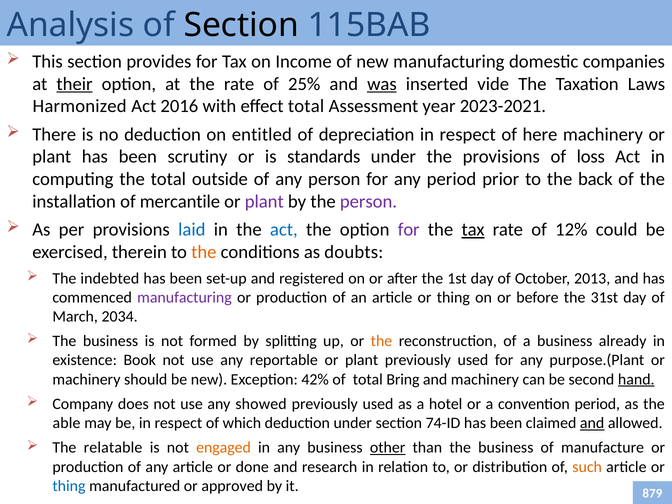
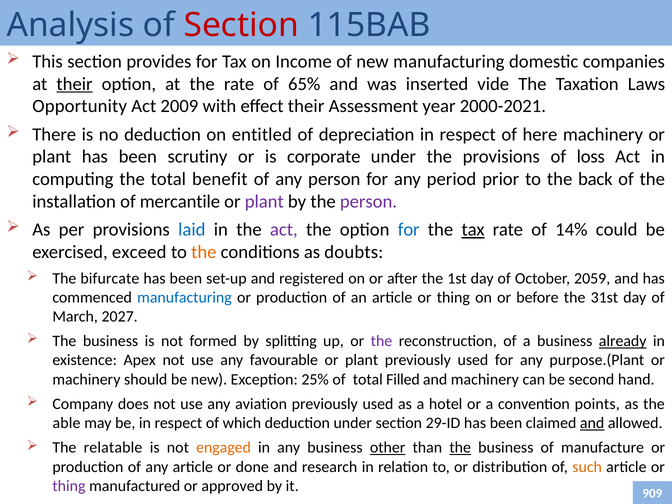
Section colour: black -> red (241, 25)
25%: 25% -> 65% (304, 84)
was underline: present -> none (382, 84)
Harmonized: Harmonized -> Opportunity (80, 106)
2016: 2016 -> 2009 (179, 106)
effect total: total -> their (306, 106)
2023-2021: 2023-2021 -> 2000-2021 (503, 106)
standards: standards -> corporate (324, 157)
outside: outside -> benefit (220, 179)
act colour: blue -> purple (284, 230)
for colour: purple -> blue (409, 230)
12%: 12% -> 14% (571, 230)
therein: therein -> exceed (139, 252)
indebted: indebted -> bifurcate (110, 278)
2013: 2013 -> 2059 (592, 278)
manufacturing colour: purple -> blue (185, 297)
2034: 2034 -> 2027 (120, 316)
the colour: orange -> purple (381, 341)
already underline: none -> present (623, 341)
Book: Book -> Apex (140, 360)
reportable: reportable -> favourable (284, 360)
42%: 42% -> 25% (315, 379)
Bring: Bring -> Filled (403, 379)
hand underline: present -> none (636, 379)
showed: showed -> aviation (261, 404)
convention period: period -> points (597, 404)
74-ID: 74-ID -> 29-ID (443, 423)
the underline: none -> present (460, 448)
thing colour: blue -> purple (69, 486)
879: 879 -> 909 (652, 493)
